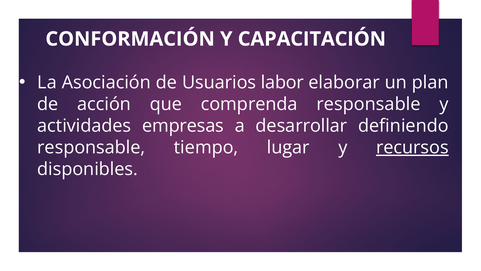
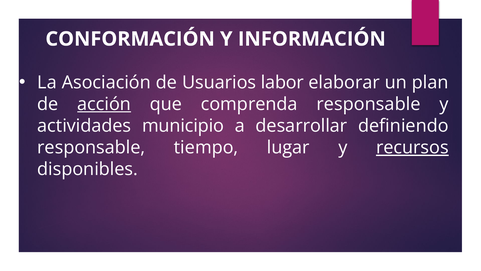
CAPACITACIÓN: CAPACITACIÓN -> INFORMACIÓN (312, 39)
acción underline: none -> present (104, 104)
empresas: empresas -> municipio (183, 126)
